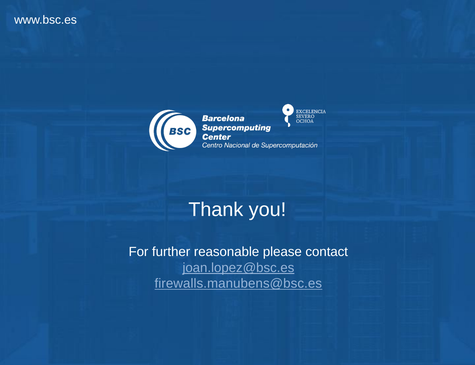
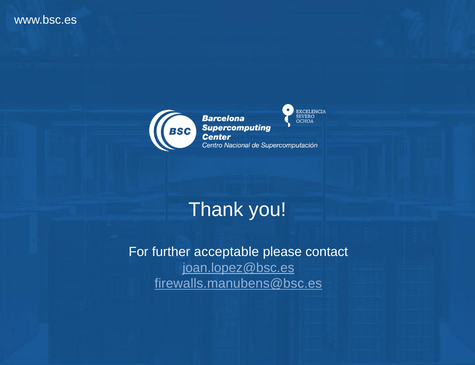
reasonable: reasonable -> acceptable (226, 252)
